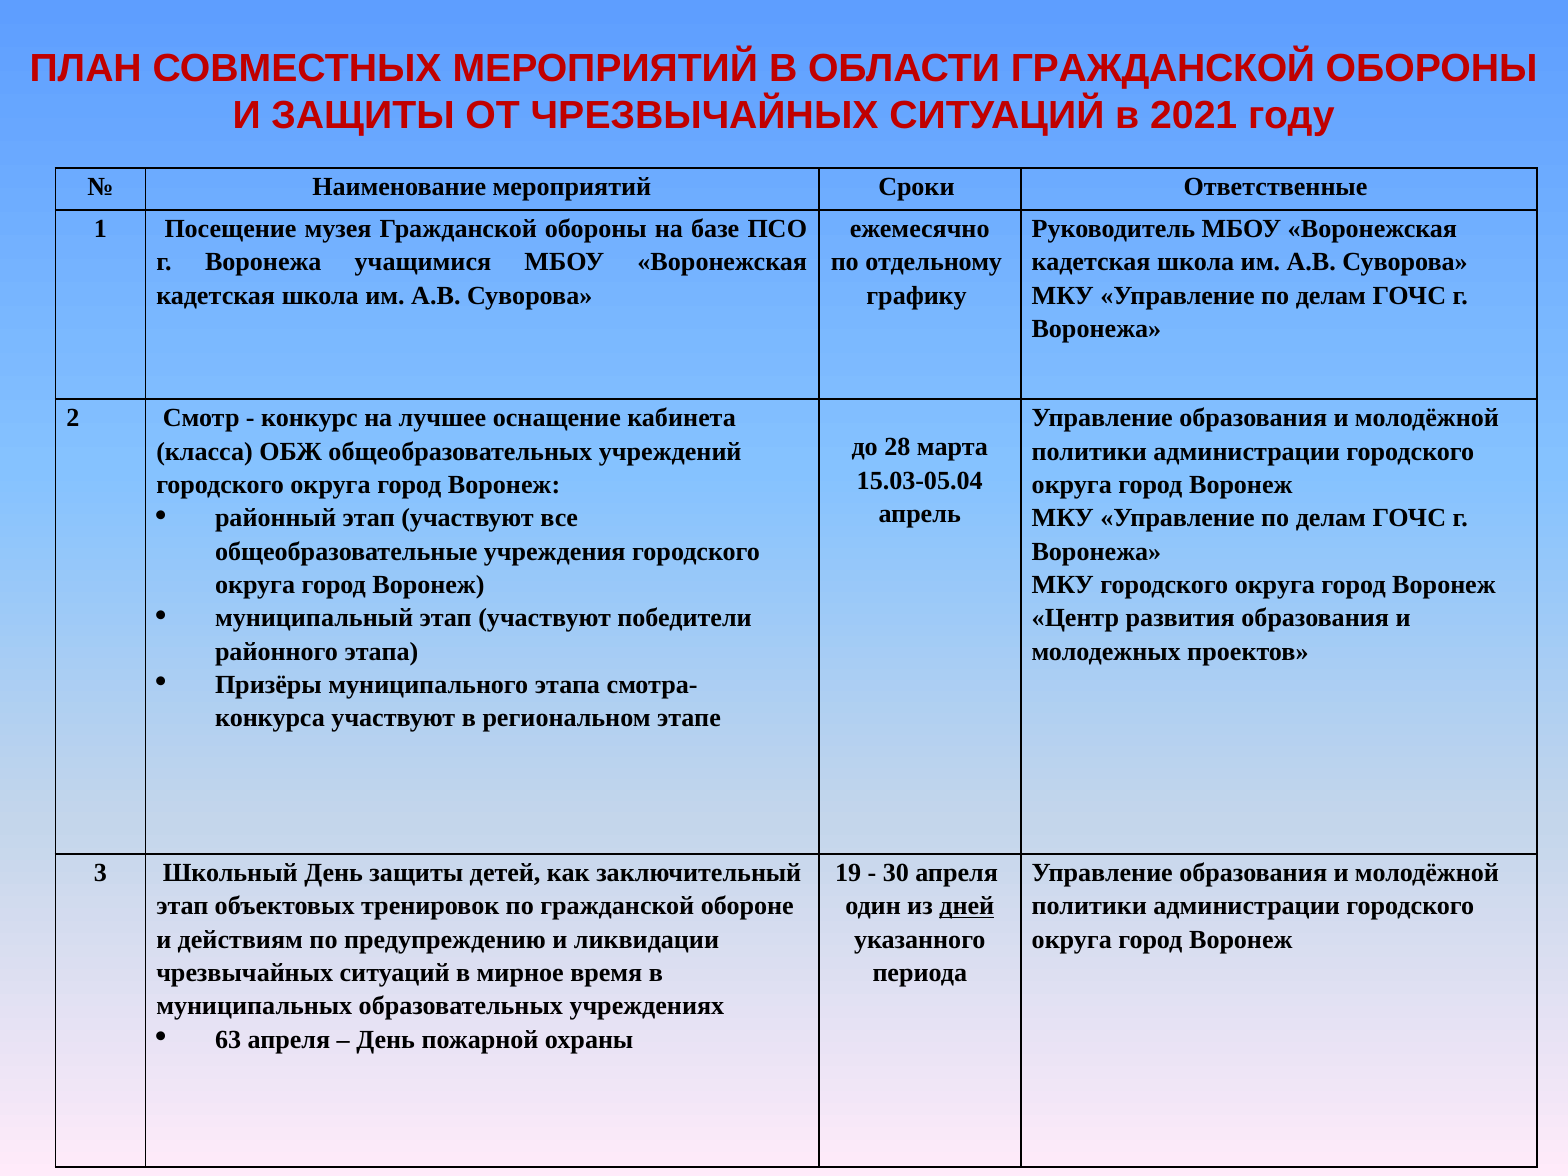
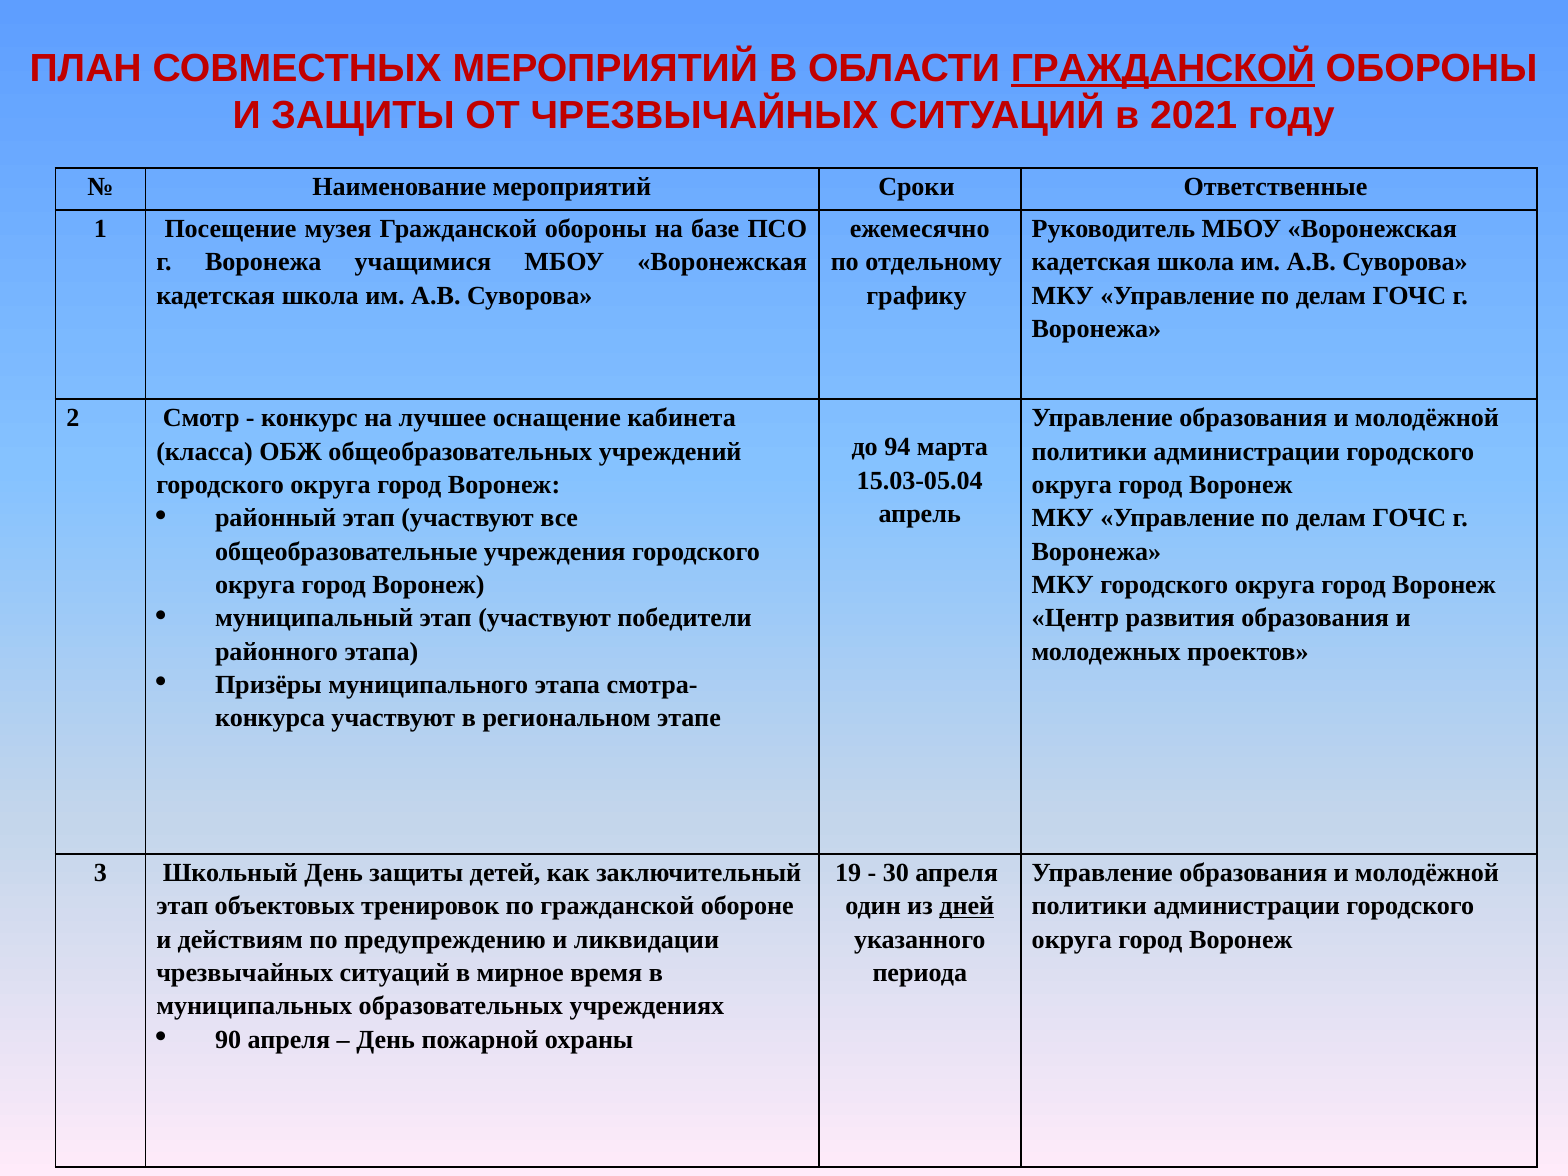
ГРАЖДАНСКОЙ underline: none -> present (1163, 69)
28: 28 -> 94 (897, 447)
63: 63 -> 90 (228, 1039)
